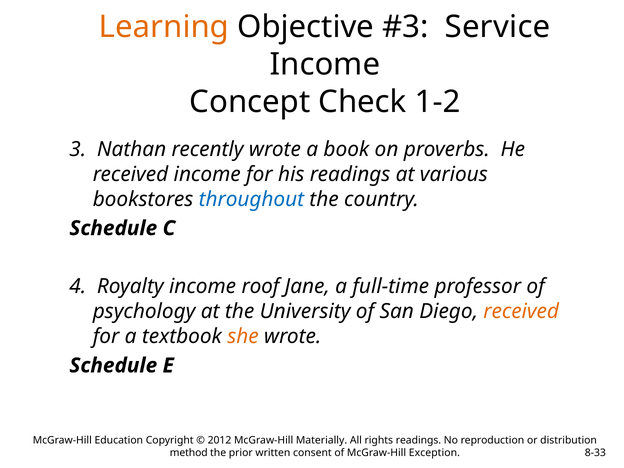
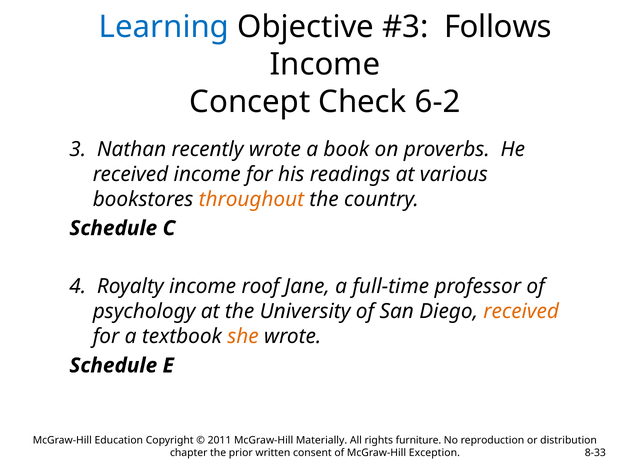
Learning colour: orange -> blue (164, 27)
Service: Service -> Follows (498, 27)
1-2: 1-2 -> 6-2 (438, 102)
throughout colour: blue -> orange (251, 199)
2012: 2012 -> 2011 (220, 441)
rights readings: readings -> furniture (418, 441)
method: method -> chapter (189, 453)
